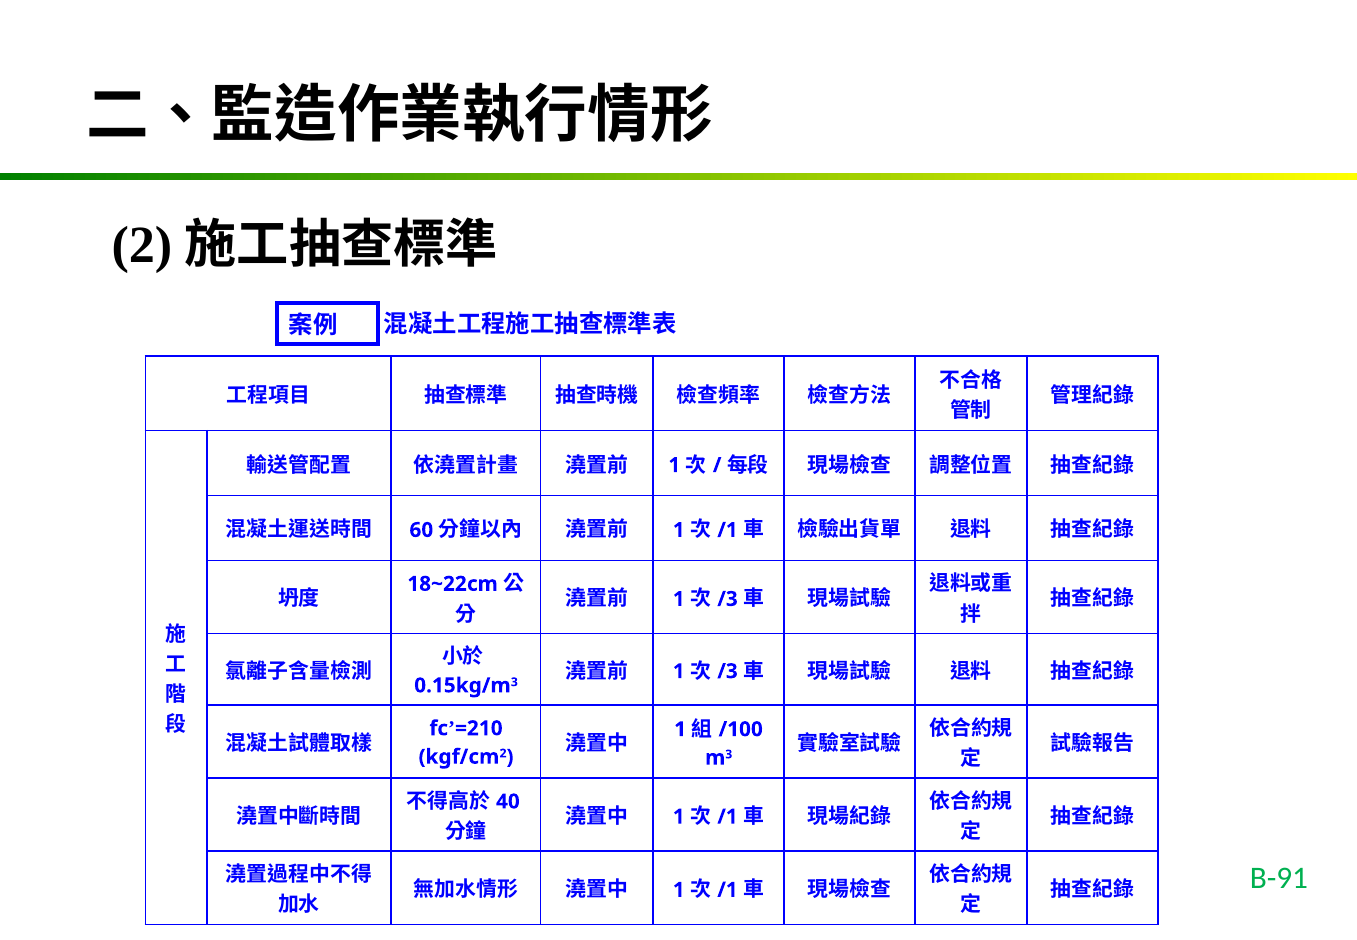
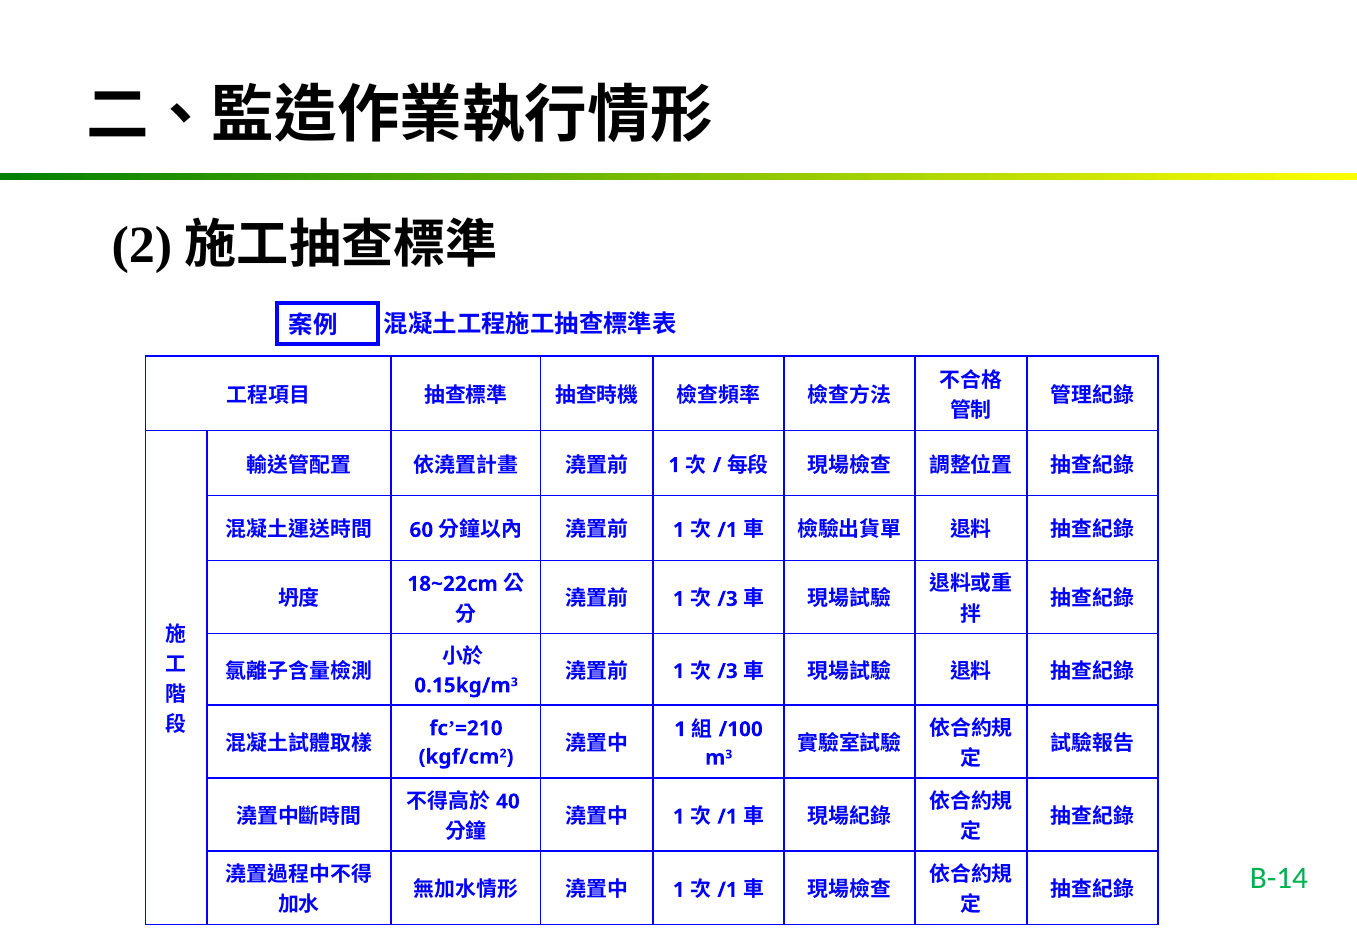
B-91: B-91 -> B-14 (1279, 877)
